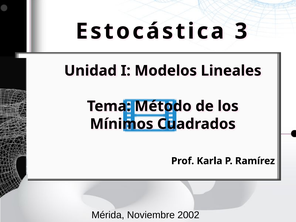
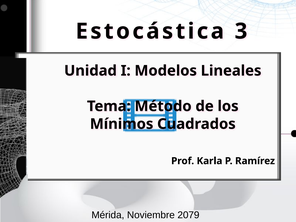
2002: 2002 -> 2079 (188, 215)
